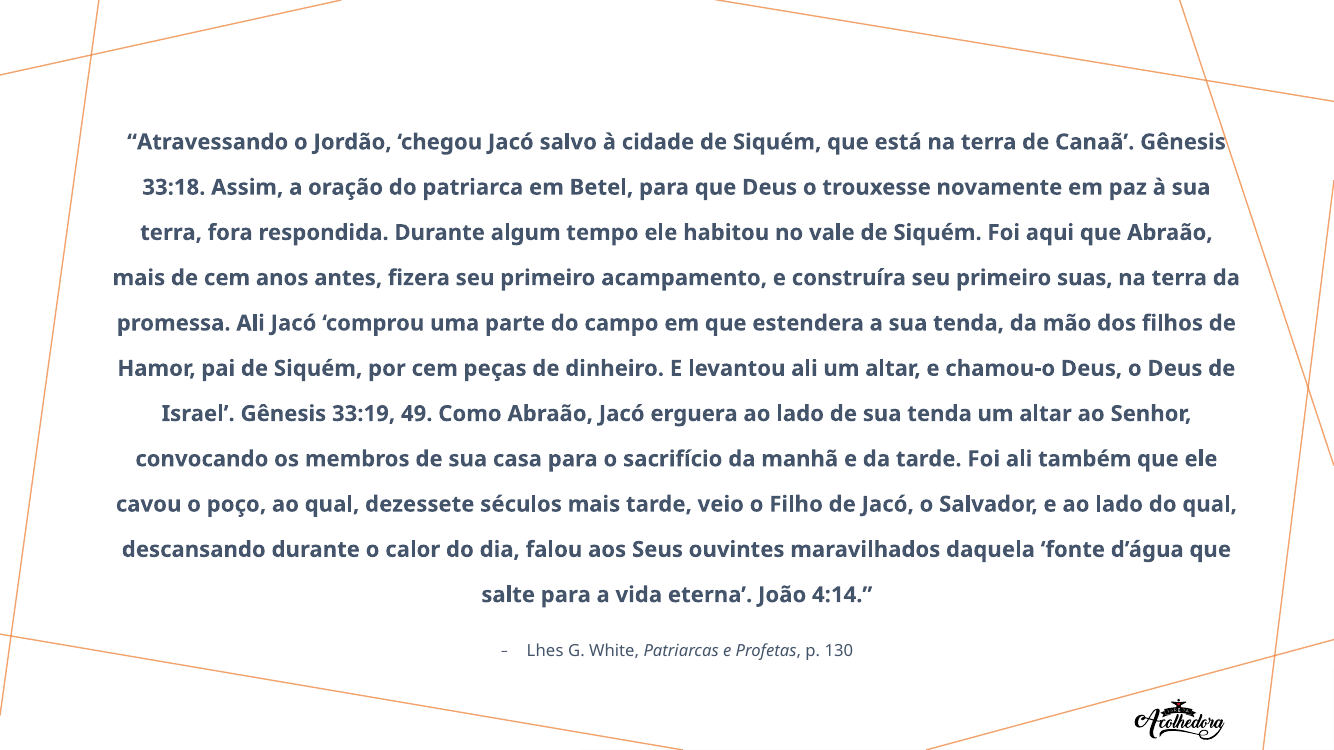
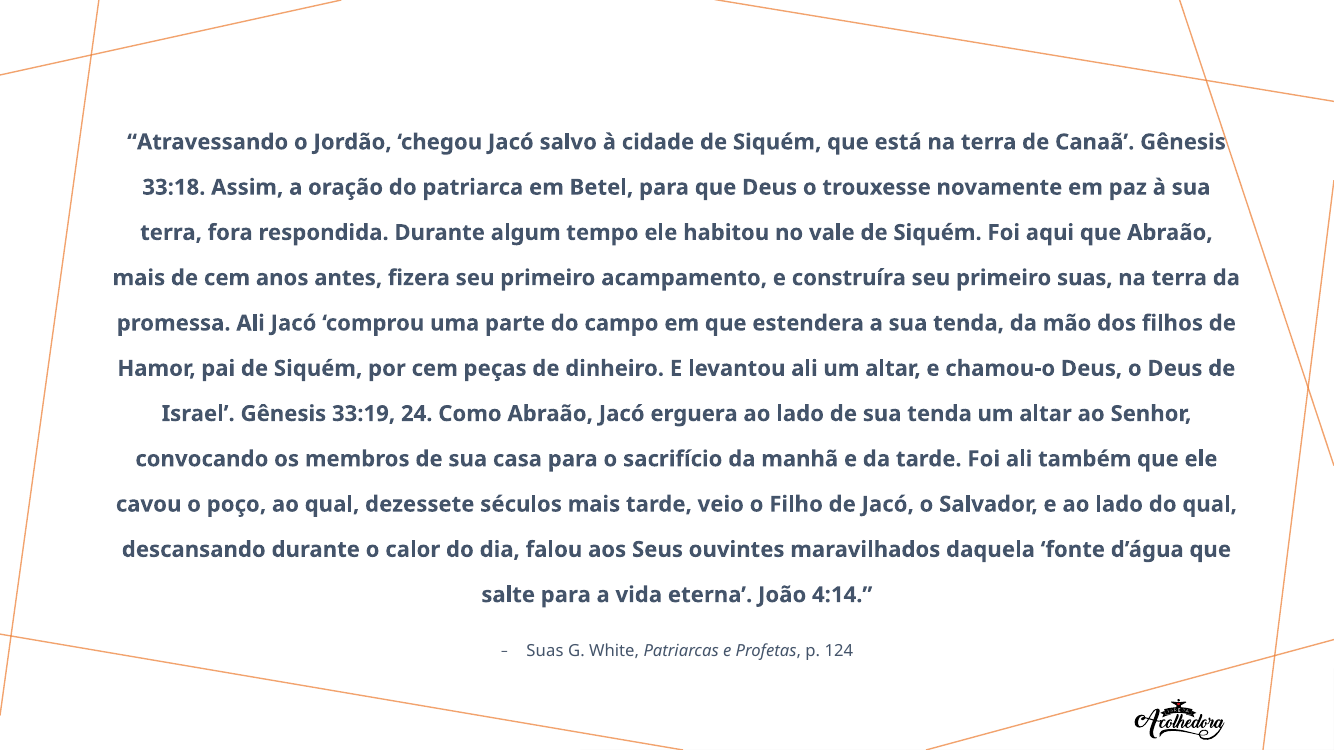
49: 49 -> 24 (417, 414)
Lhes: Lhes -> Suas (545, 651)
130: 130 -> 124 (839, 651)
